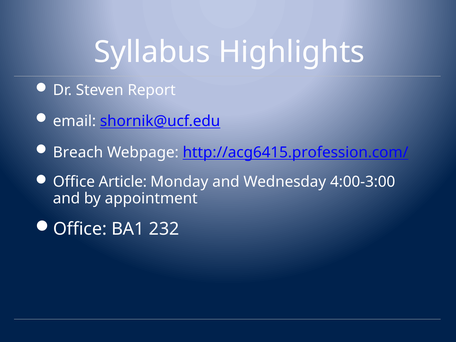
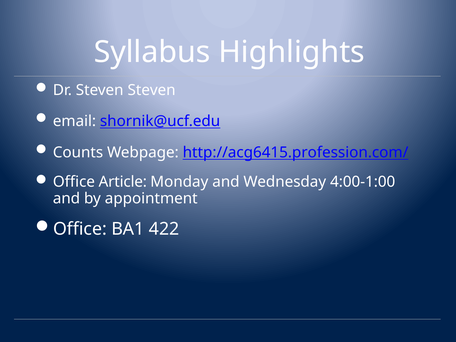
Steven Report: Report -> Steven (152, 90)
Breach: Breach -> Counts (78, 152)
4:00-3:00: 4:00-3:00 -> 4:00-1:00 (363, 182)
232: 232 -> 422 (164, 229)
